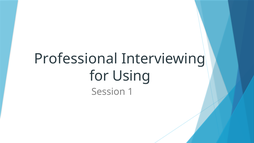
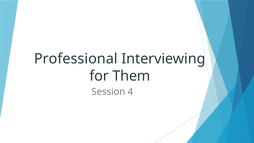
Using: Using -> Them (131, 76)
1: 1 -> 4 (130, 92)
